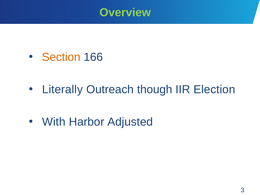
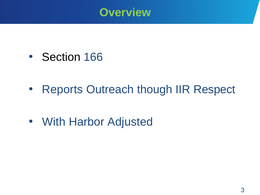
Section colour: orange -> black (61, 57)
Literally: Literally -> Reports (62, 89)
Election: Election -> Respect (214, 89)
